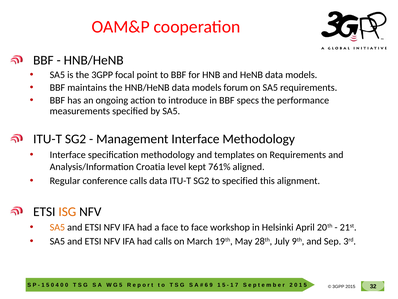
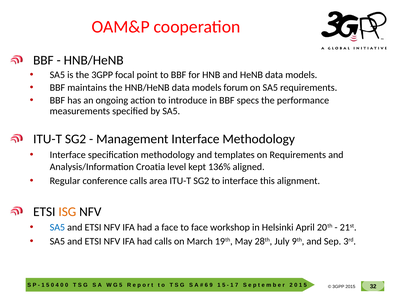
761%: 761% -> 136% (219, 167)
calls data: data -> area (158, 181)
to specified: specified -> interface (240, 181)
SA5 colour: orange -> blue (57, 227)
